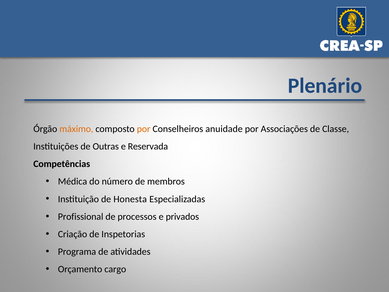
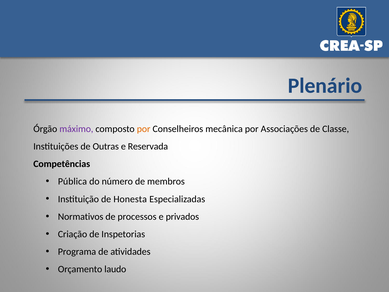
máximo colour: orange -> purple (76, 129)
anuidade: anuidade -> mecânica (224, 129)
Médica: Médica -> Pública (72, 181)
Profissional: Profissional -> Normativos (81, 216)
cargo: cargo -> laudo (115, 269)
